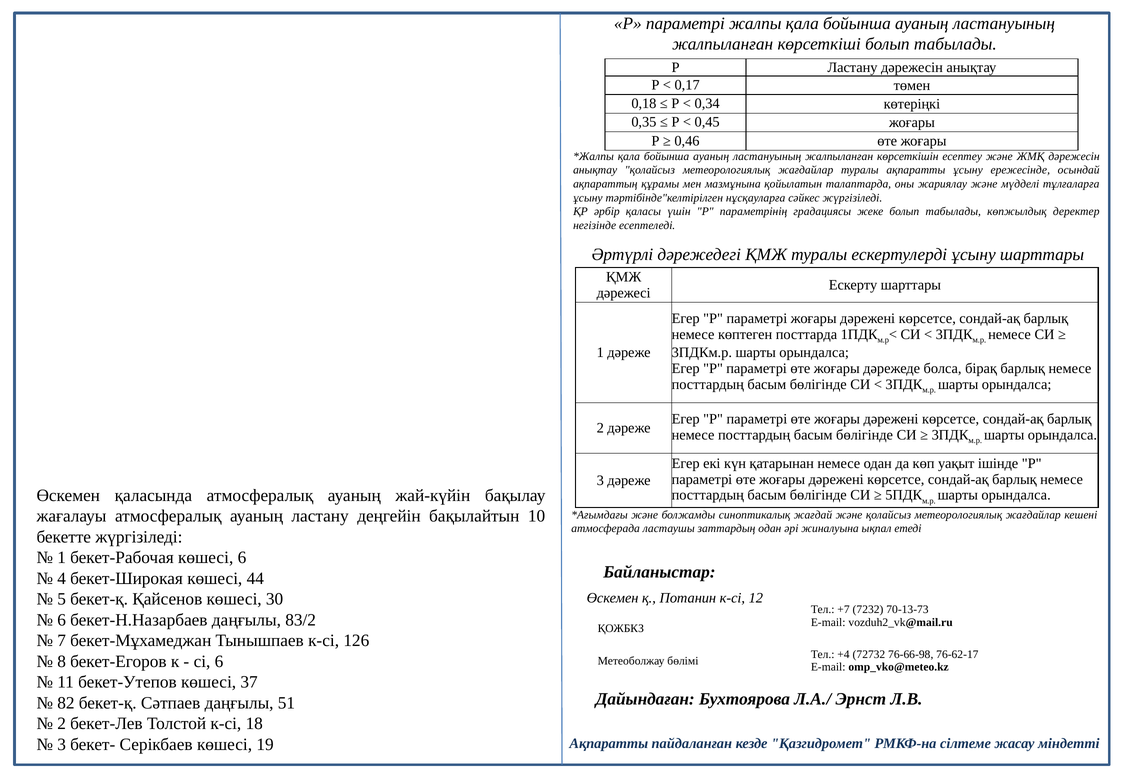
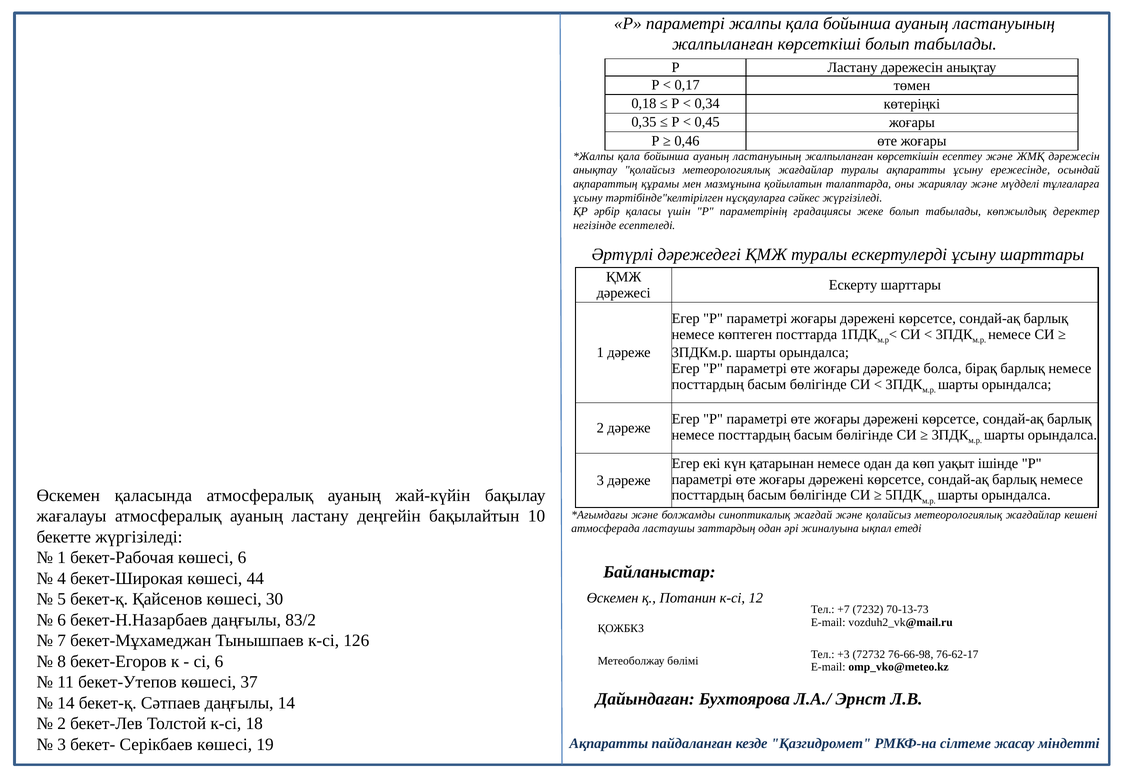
+4: +4 -> +3 (843, 654)
82: 82 -> 14 (66, 703)
даңғылы 51: 51 -> 14 (286, 703)
